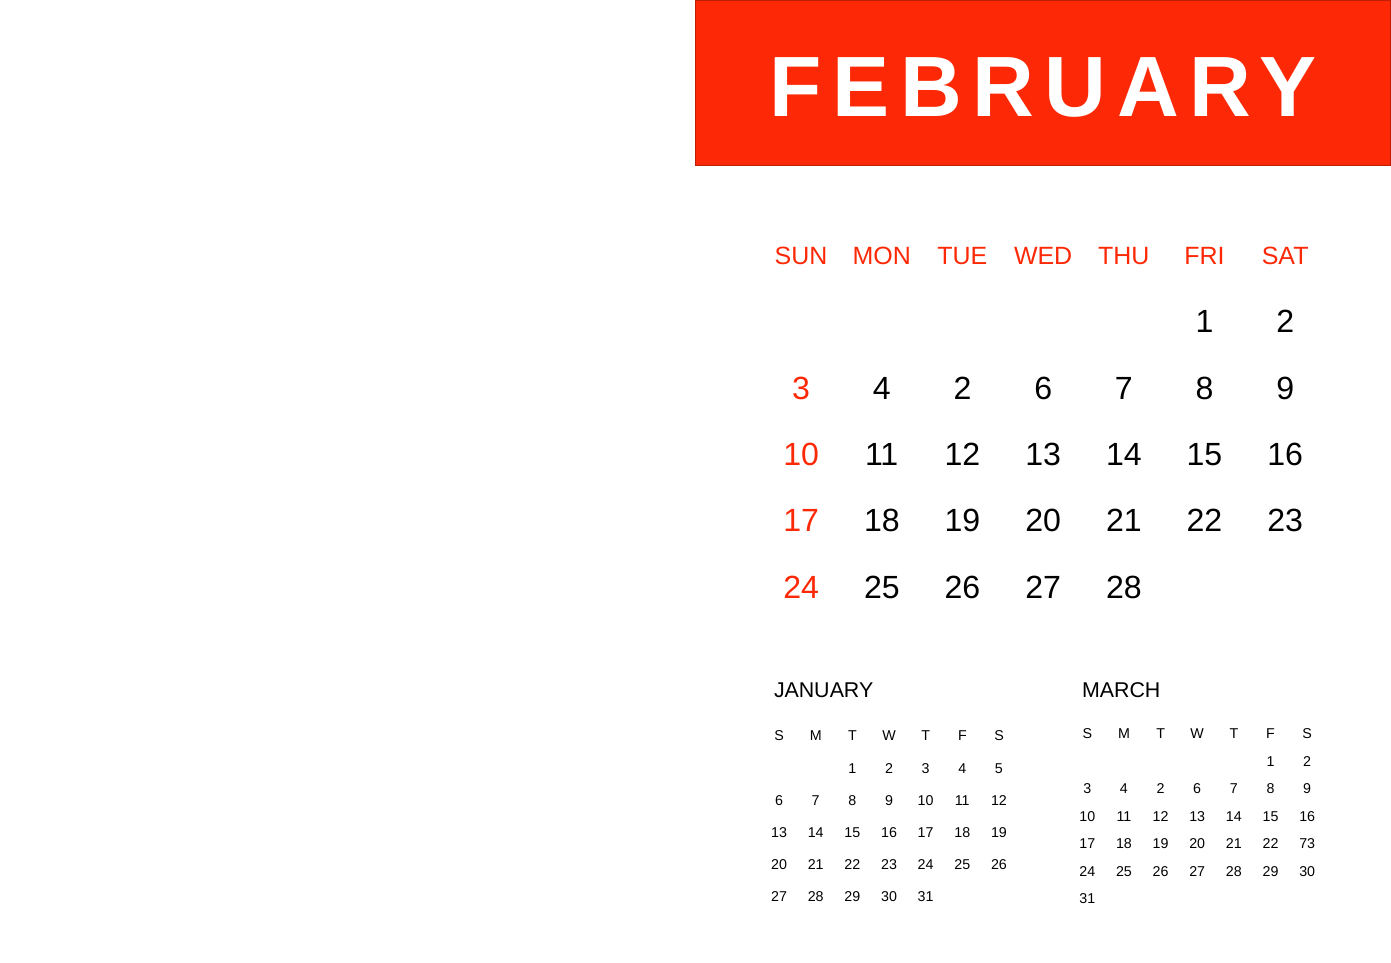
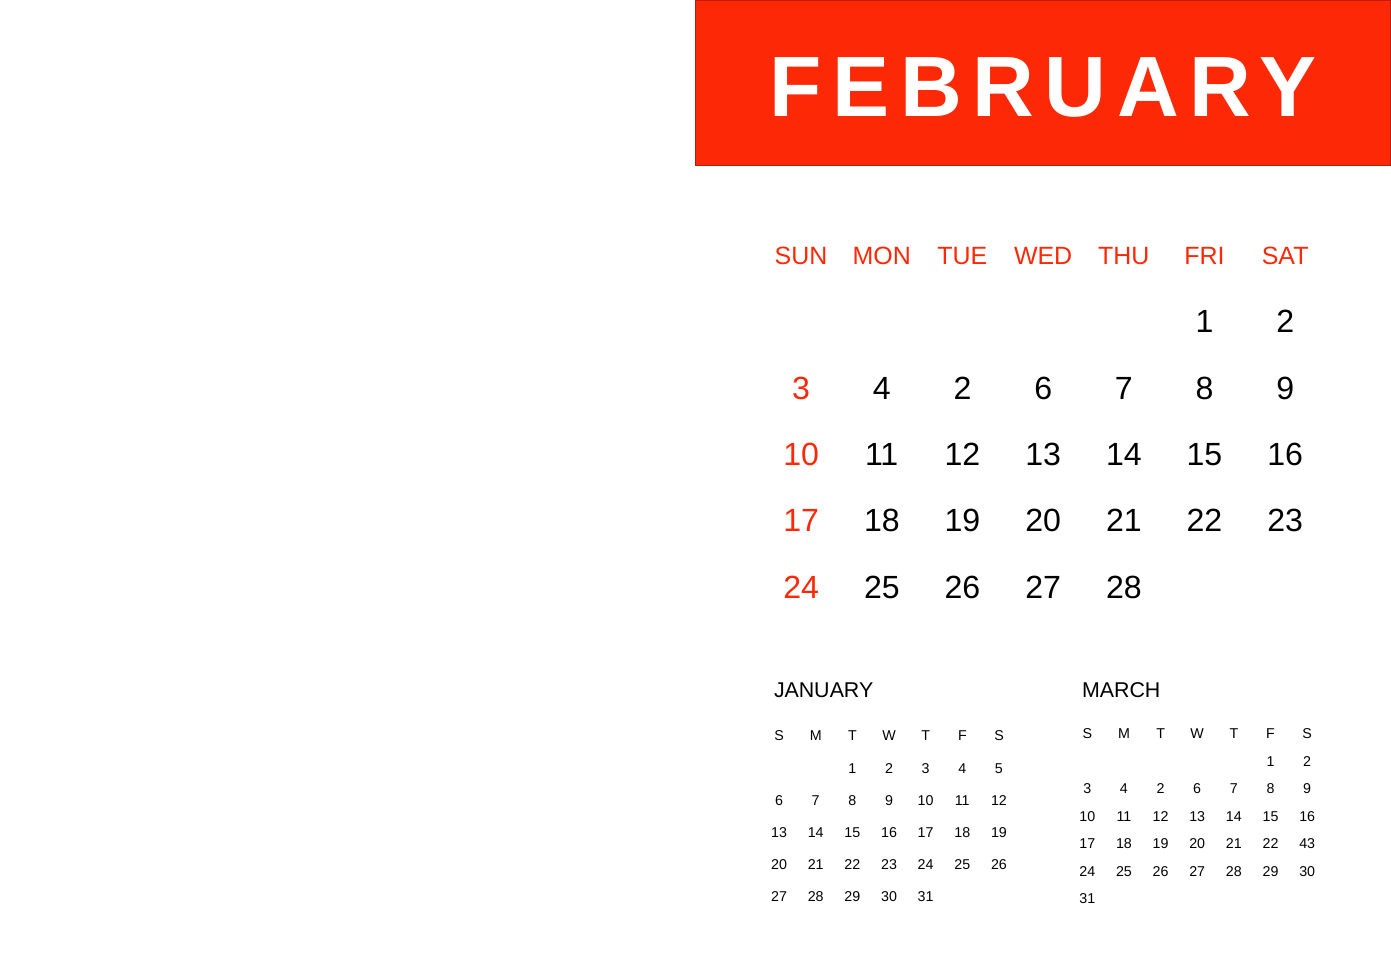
73: 73 -> 43 (1307, 844)
